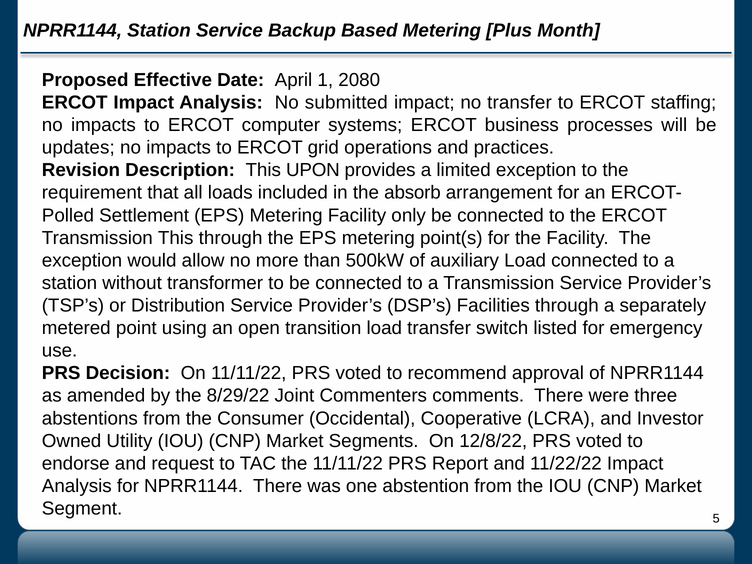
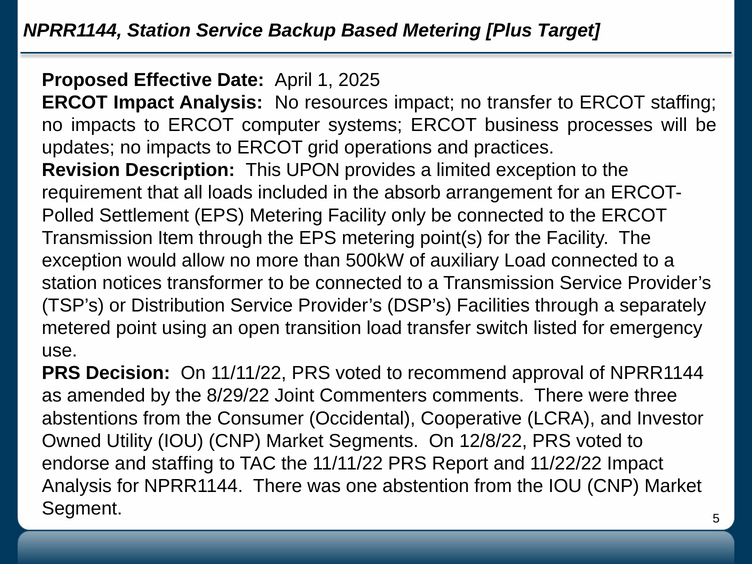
Month: Month -> Target (569, 31)
2080: 2080 -> 2025 (359, 80)
submitted: submitted -> resources (346, 103)
Transmission This: This -> Item (176, 238)
without: without -> notices (132, 283)
and request: request -> staffing (183, 463)
